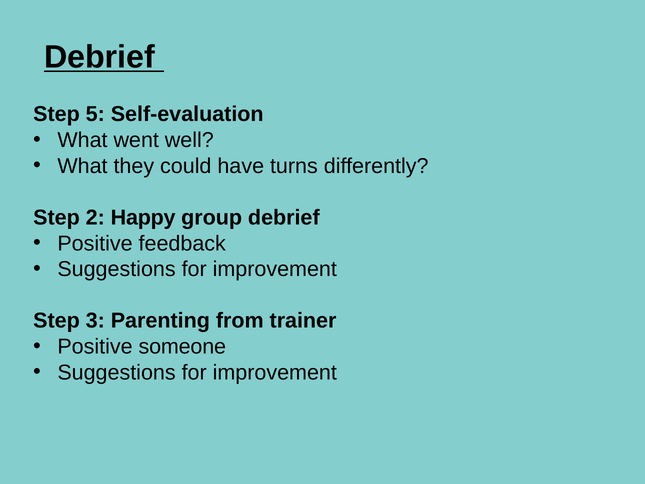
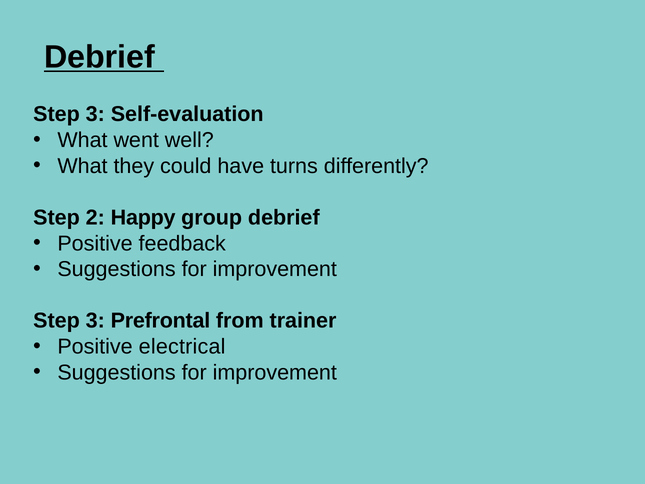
5: 5 -> 3 (95, 114)
Parenting: Parenting -> Prefrontal (160, 321)
someone: someone -> electrical (182, 347)
